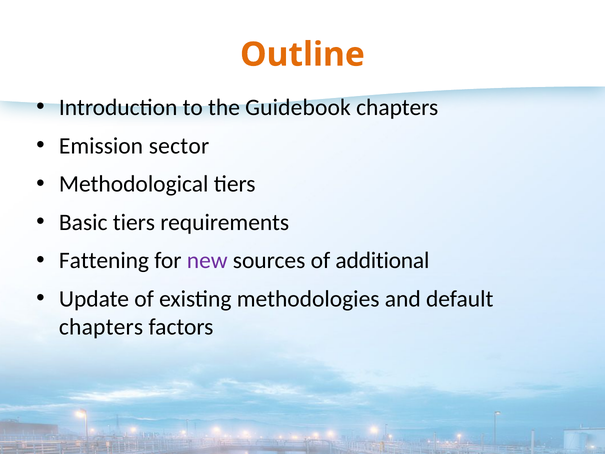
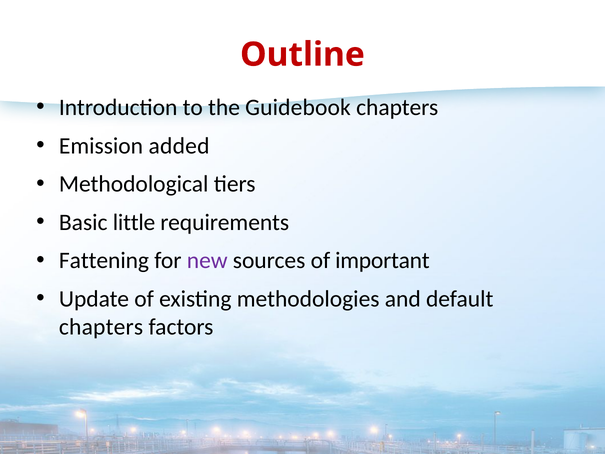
Outline colour: orange -> red (302, 55)
sector: sector -> added (179, 146)
Basic tiers: tiers -> little (134, 222)
additional: additional -> important (382, 260)
